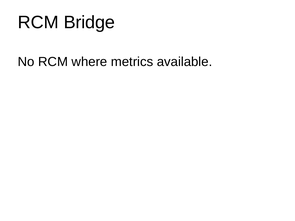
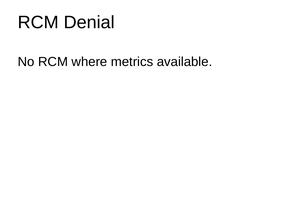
Bridge: Bridge -> Denial (89, 22)
